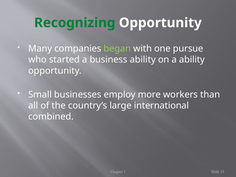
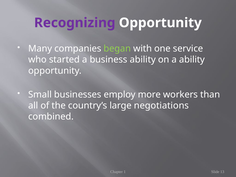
Recognizing colour: green -> purple (75, 23)
pursue: pursue -> service (188, 49)
international: international -> negotiations (161, 106)
